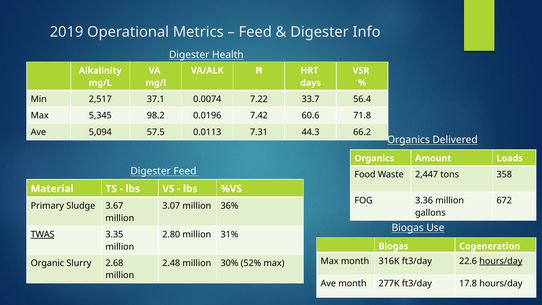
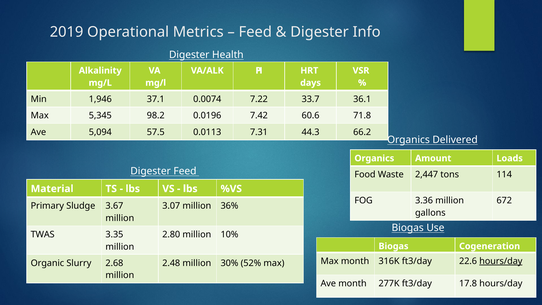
2,517: 2,517 -> 1,946 (100, 99)
56.4: 56.4 -> 36.1 (362, 99)
358: 358 -> 114 (504, 175)
TWAS underline: present -> none (43, 234)
31%: 31% -> 10% (229, 234)
